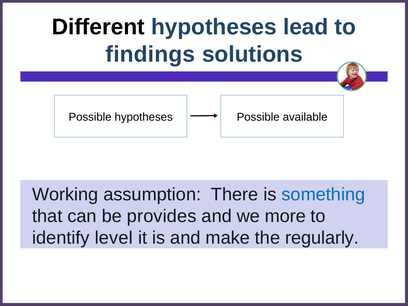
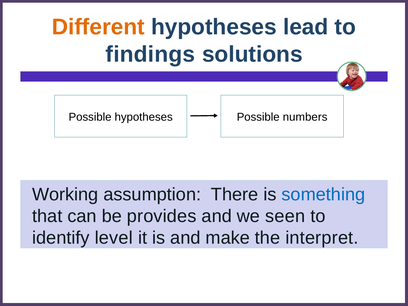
Different colour: black -> orange (98, 27)
available: available -> numbers (305, 117)
more: more -> seen (285, 216)
regularly: regularly -> interpret (322, 238)
